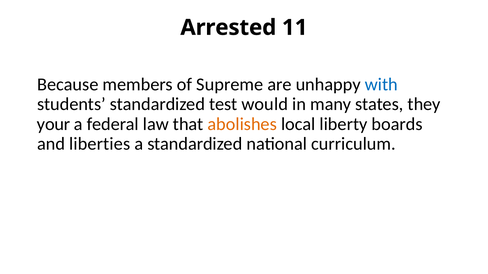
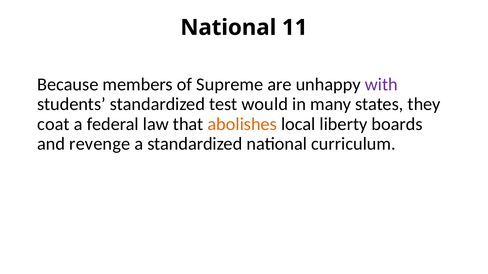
Arrested: Arrested -> National (228, 28)
with colour: blue -> purple (381, 85)
your: your -> coat (53, 124)
liberties: liberties -> revenge (100, 144)
